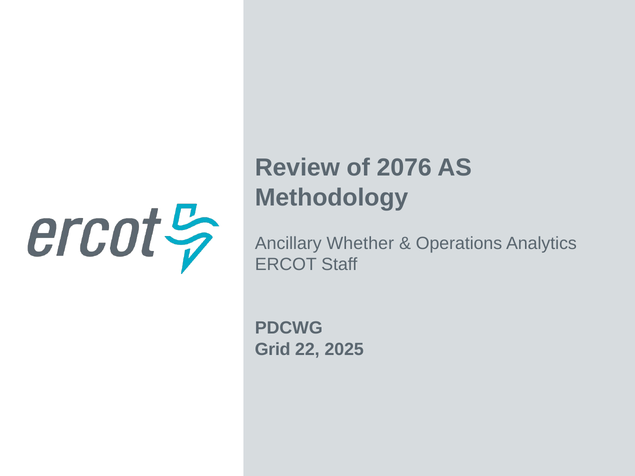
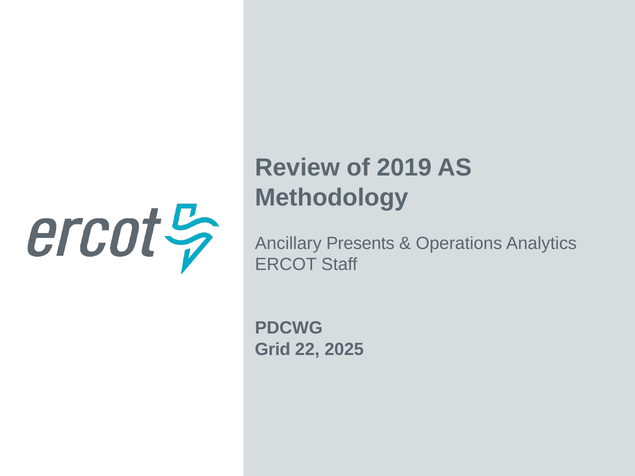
2076: 2076 -> 2019 (404, 168)
Whether: Whether -> Presents (360, 244)
